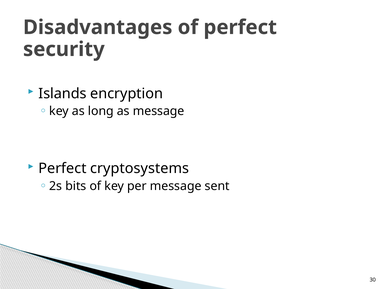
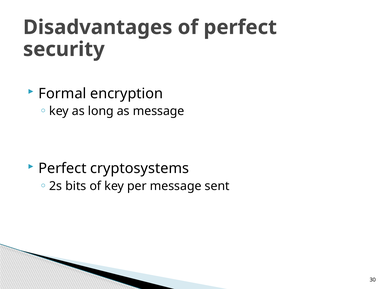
Islands: Islands -> Formal (62, 93)
